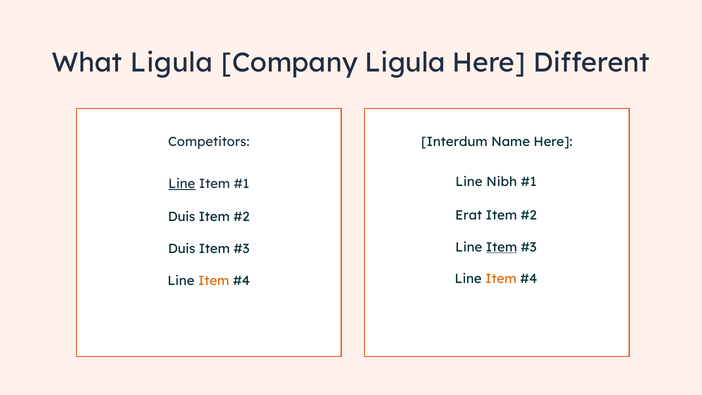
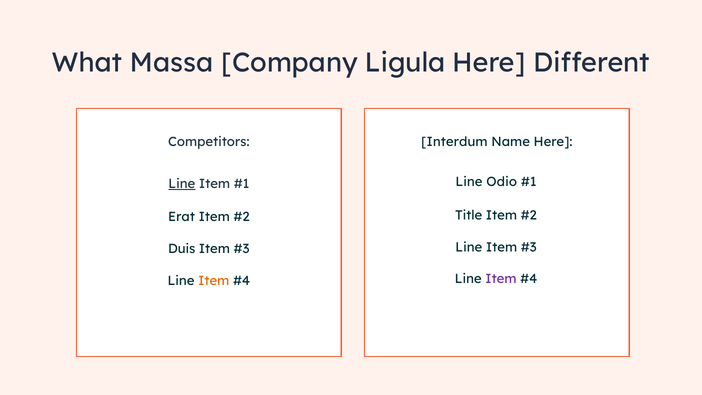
What Ligula: Ligula -> Massa (172, 63)
Nibh: Nibh -> Odio (502, 182)
Erat: Erat -> Title (469, 215)
Duis: Duis -> Erat (181, 217)
Item underline: present -> none (502, 247)
Item colour: orange -> purple (501, 279)
